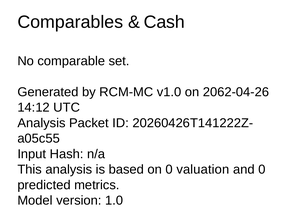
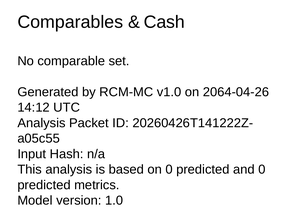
2062-04-26: 2062-04-26 -> 2064-04-26 (236, 92)
on 0 valuation: valuation -> predicted (203, 170)
